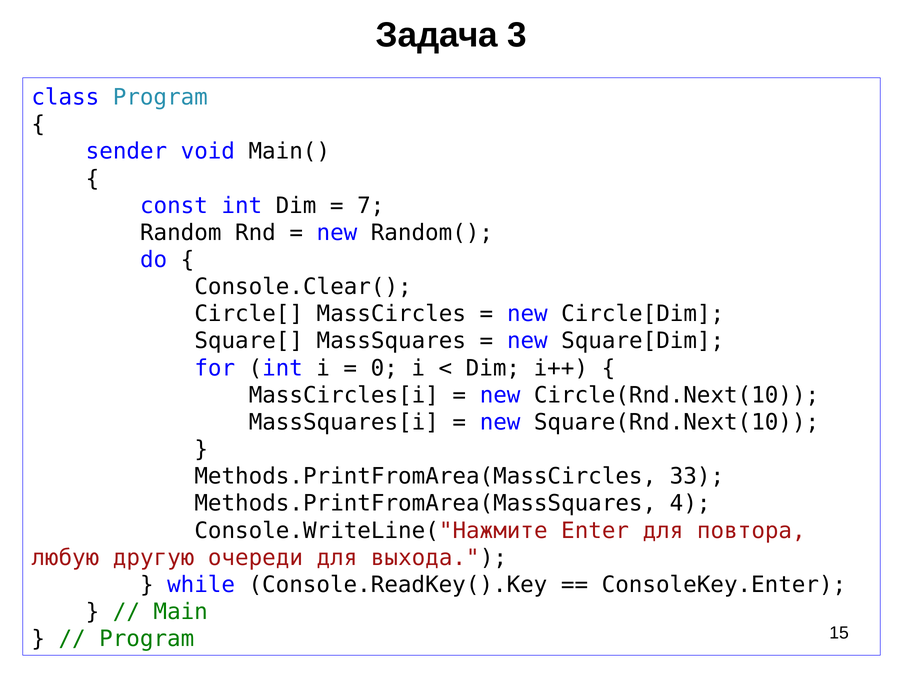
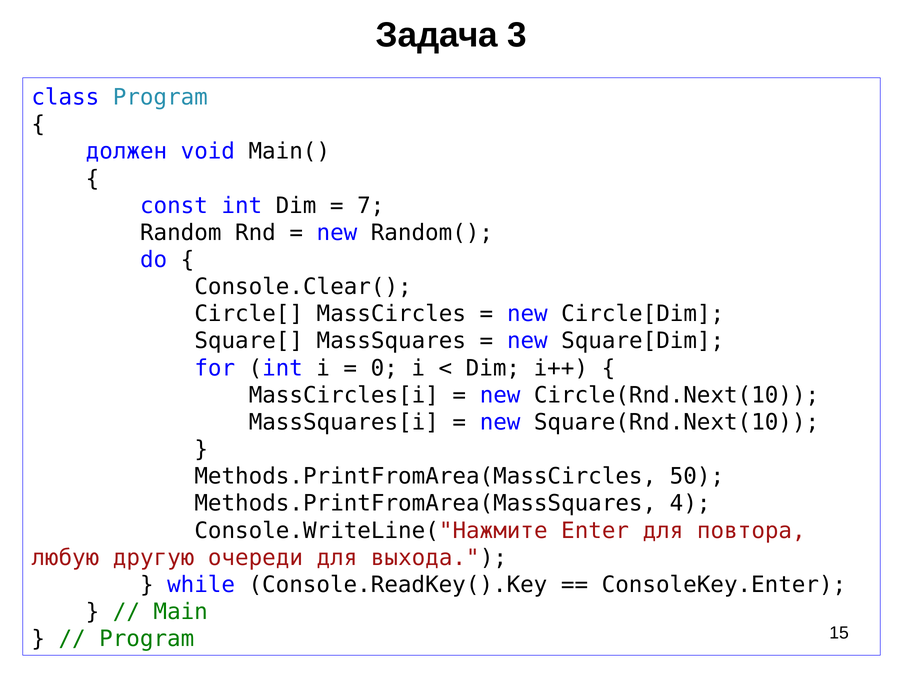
sender: sender -> должен (126, 152)
33: 33 -> 50 (697, 477)
